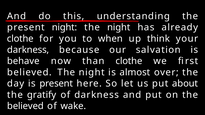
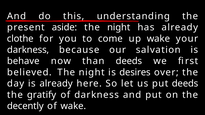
present night: night -> aside (64, 27)
when: when -> come (110, 39)
up think: think -> wake (158, 39)
than clothe: clothe -> deeds (129, 61)
almost: almost -> desires (135, 73)
is present: present -> already (56, 84)
put about: about -> deeds (185, 84)
believed: believed -> decently (25, 106)
